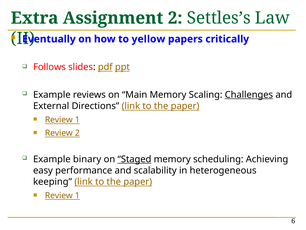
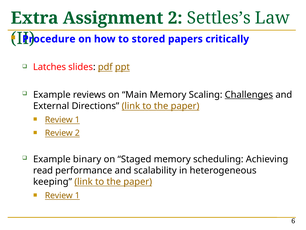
Eventually: Eventually -> Procedure (49, 39)
yellow: yellow -> stored (148, 39)
Follows: Follows -> Latches (50, 67)
Staged underline: present -> none (134, 159)
easy: easy -> read (43, 170)
